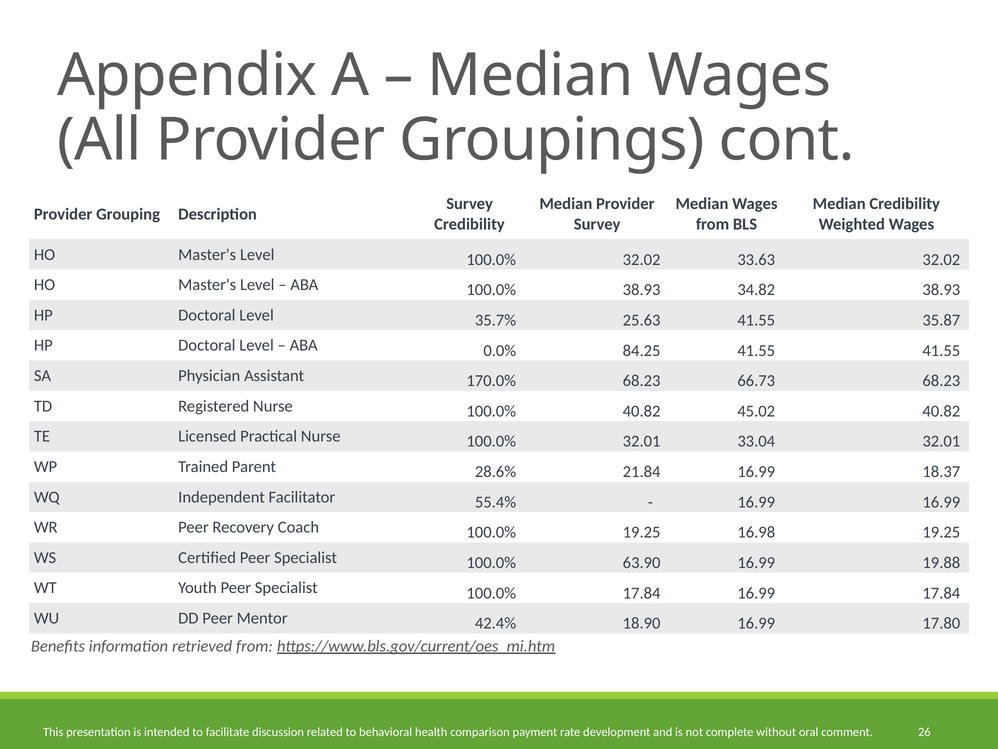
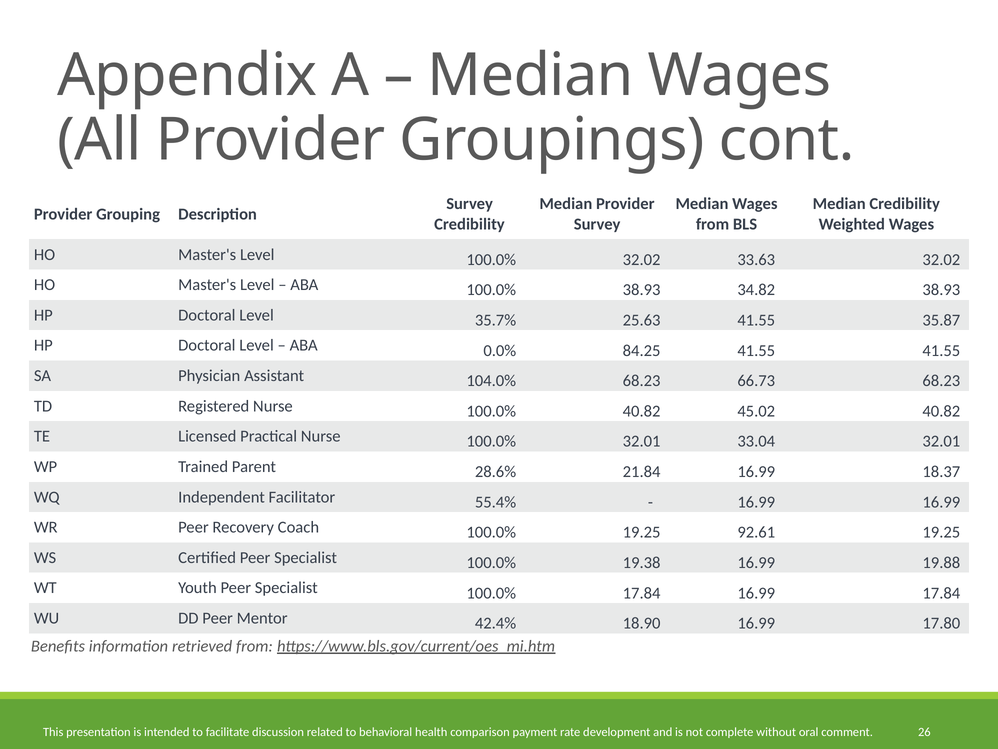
170.0%: 170.0% -> 104.0% (491, 381)
16.98: 16.98 -> 92.61 (756, 532)
63.90: 63.90 -> 19.38 (642, 562)
